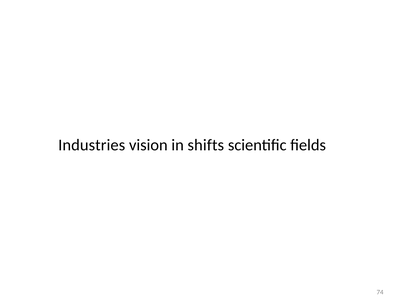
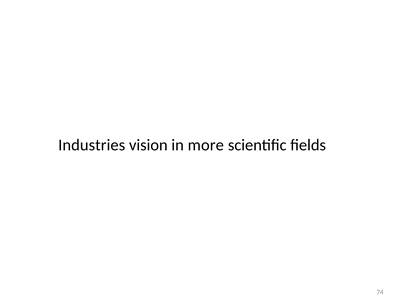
shifts: shifts -> more (206, 145)
